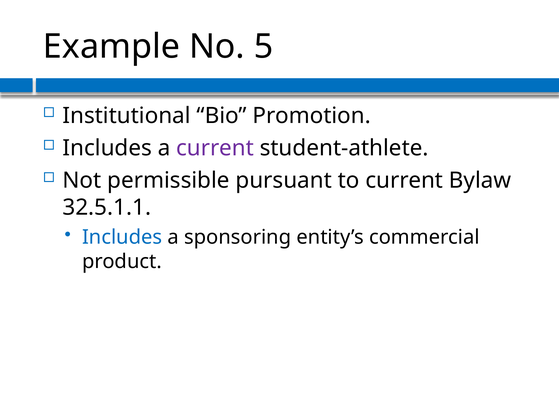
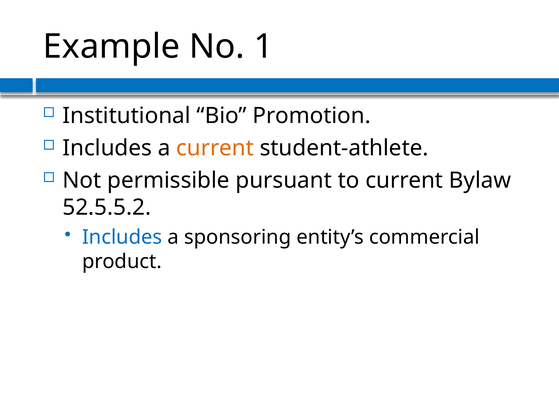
5: 5 -> 1 (263, 47)
current colour: purple -> orange (215, 148)
32.5.1.1: 32.5.1.1 -> 52.5.5.2 (107, 208)
